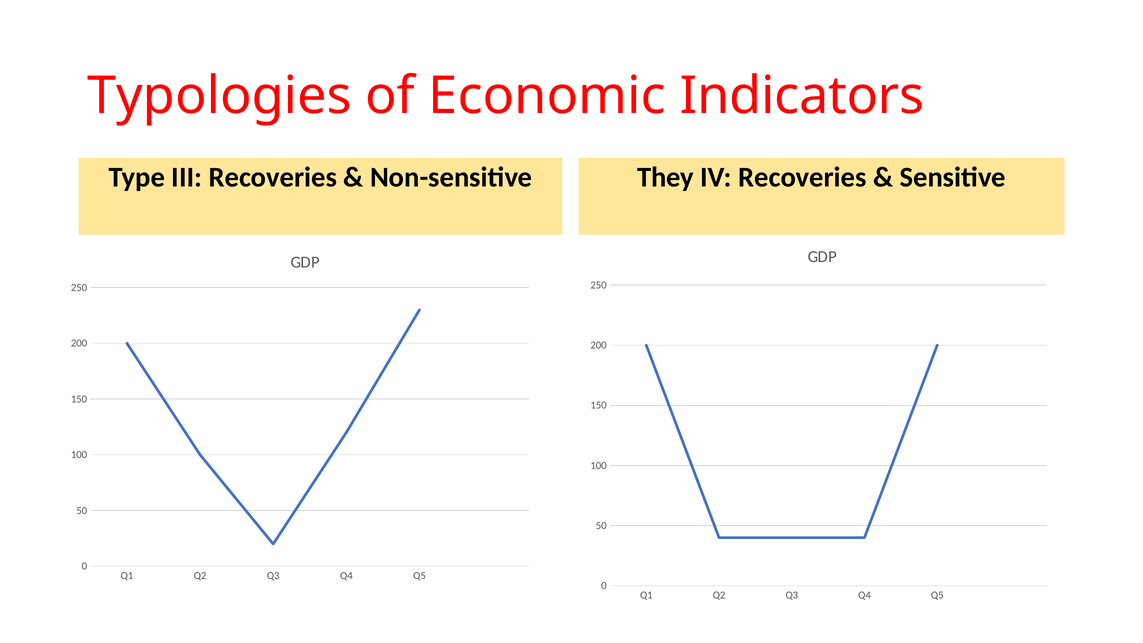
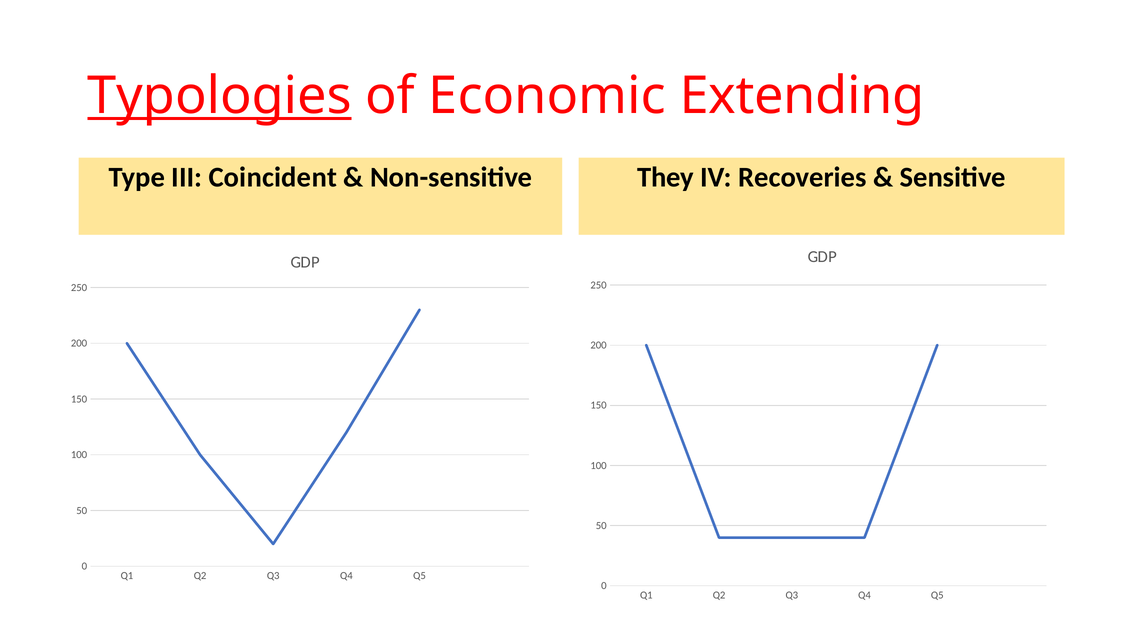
Typologies underline: none -> present (219, 96)
Indicators: Indicators -> Extending (802, 96)
III Recoveries: Recoveries -> Coincident (273, 177)
